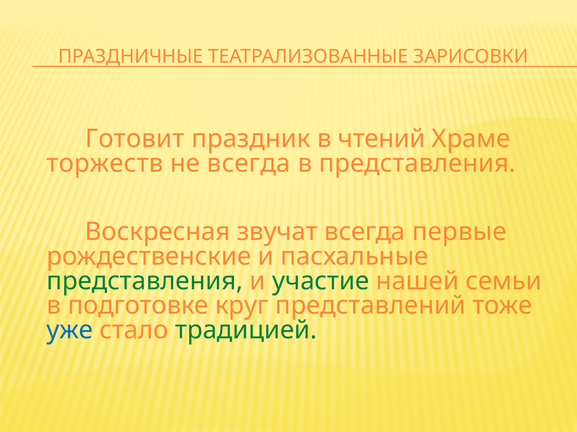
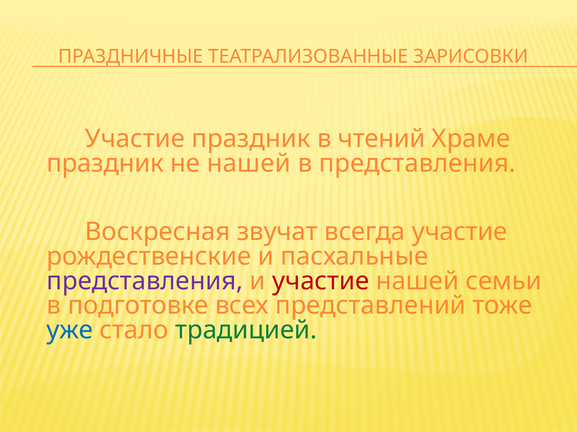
Готовит: Готовит -> Участие (135, 139)
торжеств: торжеств -> праздник (105, 164)
не всегда: всегда -> нашей (249, 164)
всегда первые: первые -> участие (460, 232)
представления colour: green -> purple (145, 281)
участие colour: green -> red (321, 281)
круг: круг -> всех (242, 306)
